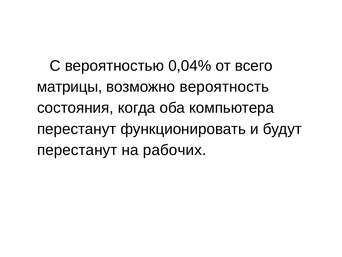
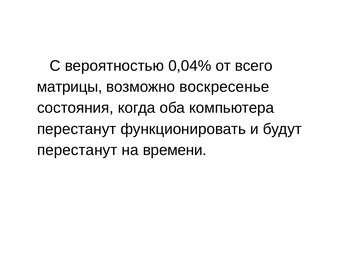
вероятность: вероятность -> воскресенье (224, 87)
рабочих: рабочих -> времени (175, 150)
